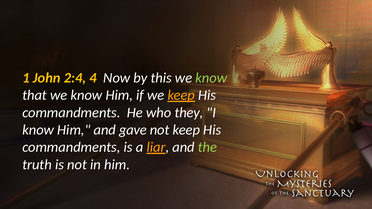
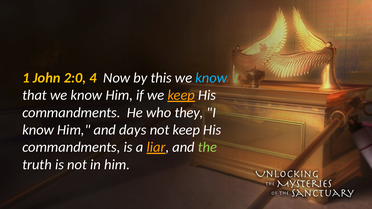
2:4: 2:4 -> 2:0 (75, 78)
know colour: light green -> light blue (211, 78)
gave: gave -> days (133, 130)
